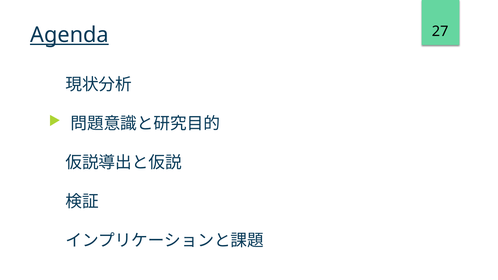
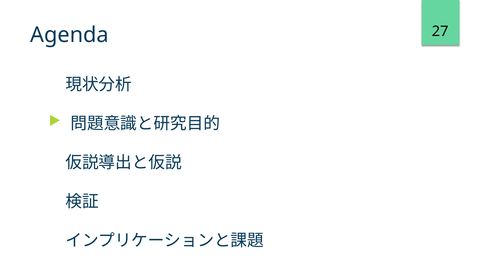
Agenda underline: present -> none (69, 35)
